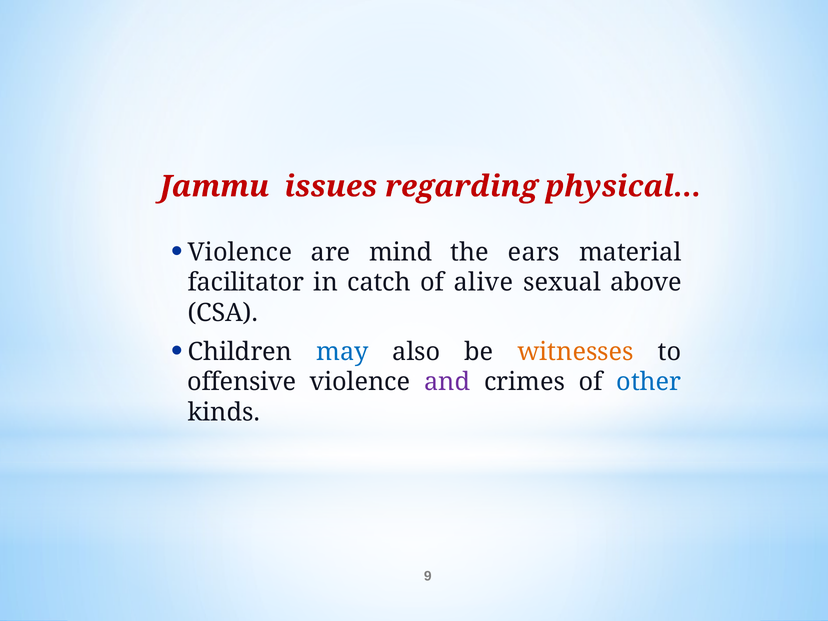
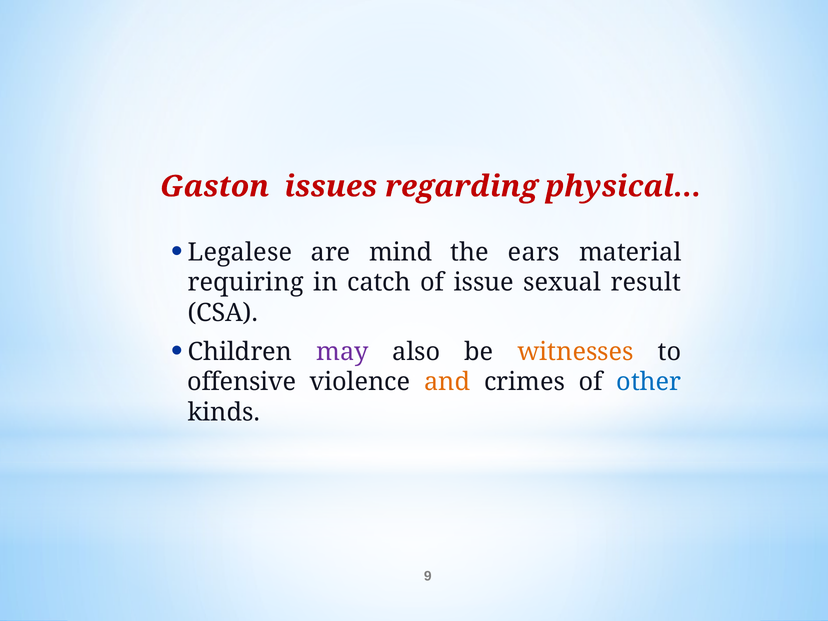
Jammu: Jammu -> Gaston (215, 186)
Violence: Violence -> Legalese (240, 252)
facilitator: facilitator -> requiring (246, 283)
alive: alive -> issue (484, 283)
above: above -> result (646, 283)
may colour: blue -> purple (342, 352)
and colour: purple -> orange (447, 382)
